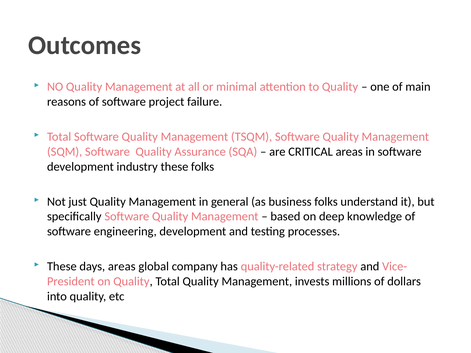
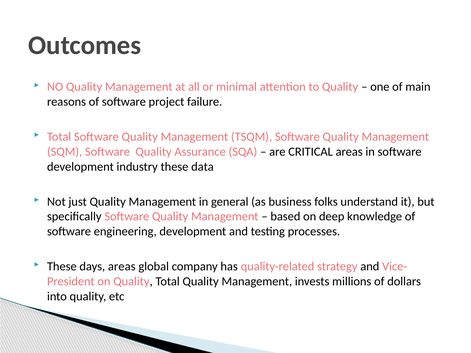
these folks: folks -> data (202, 167)
